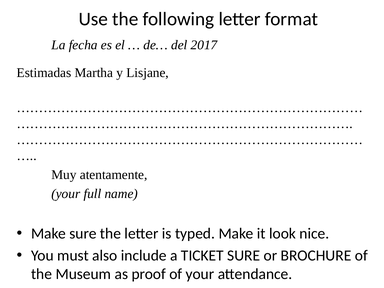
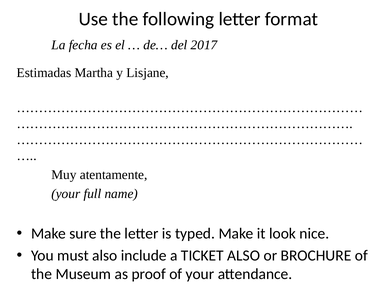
TICKET SURE: SURE -> ALSO (244, 256)
